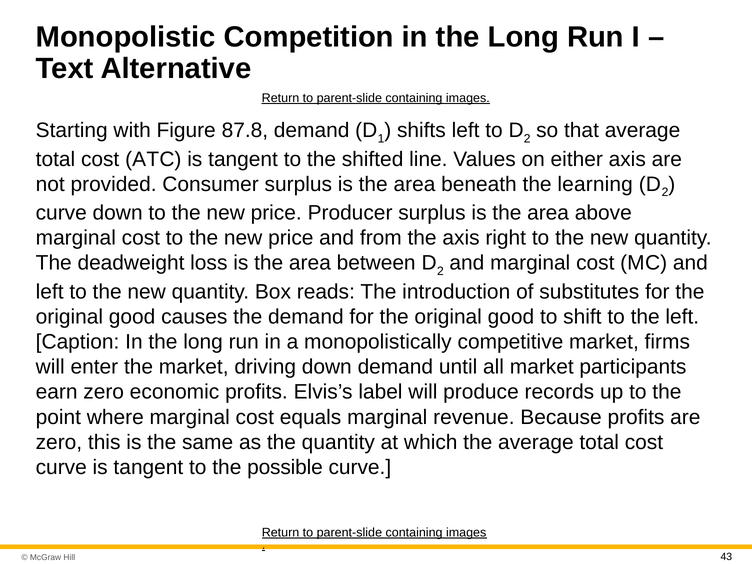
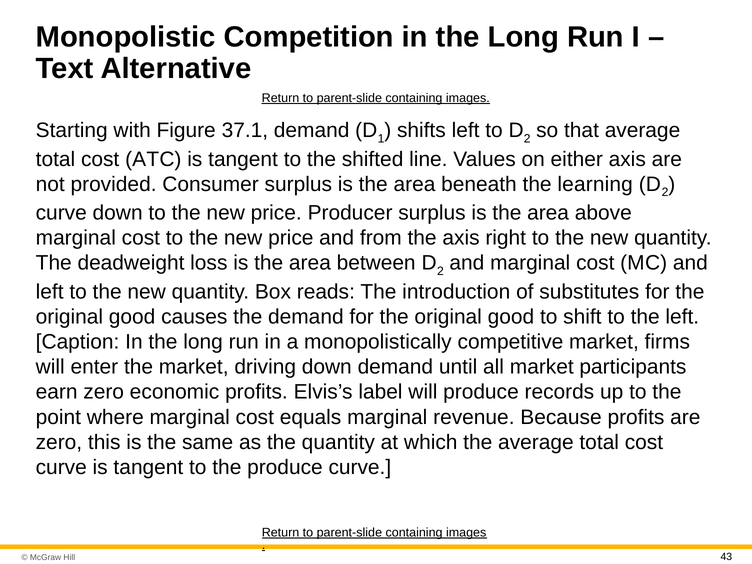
87.8: 87.8 -> 37.1 (245, 131)
the possible: possible -> produce (285, 467)
